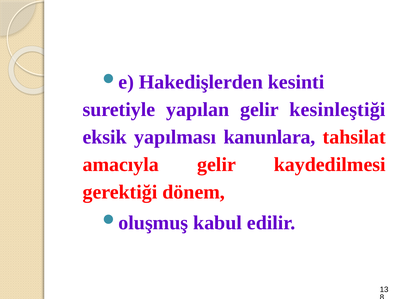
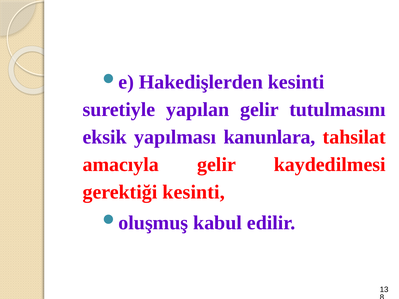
kesinleştiği: kesinleştiği -> tutulmasını (338, 110)
gerektiği dönem: dönem -> kesinti (194, 192)
